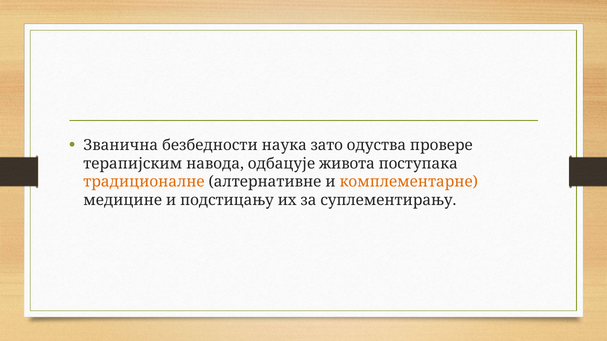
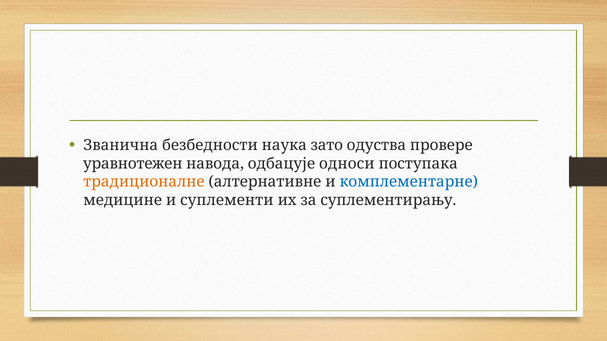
терапијским: терапијским -> уравнотежен (133, 164)
живота: живота -> односи (347, 164)
комплементарне colour: orange -> blue (409, 182)
подстицању: подстицању -> суплементи (227, 200)
